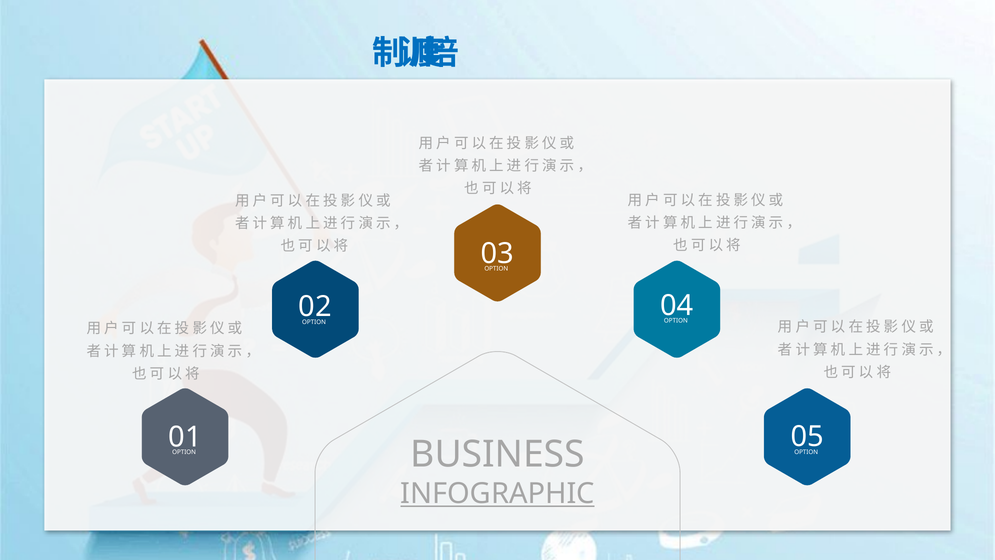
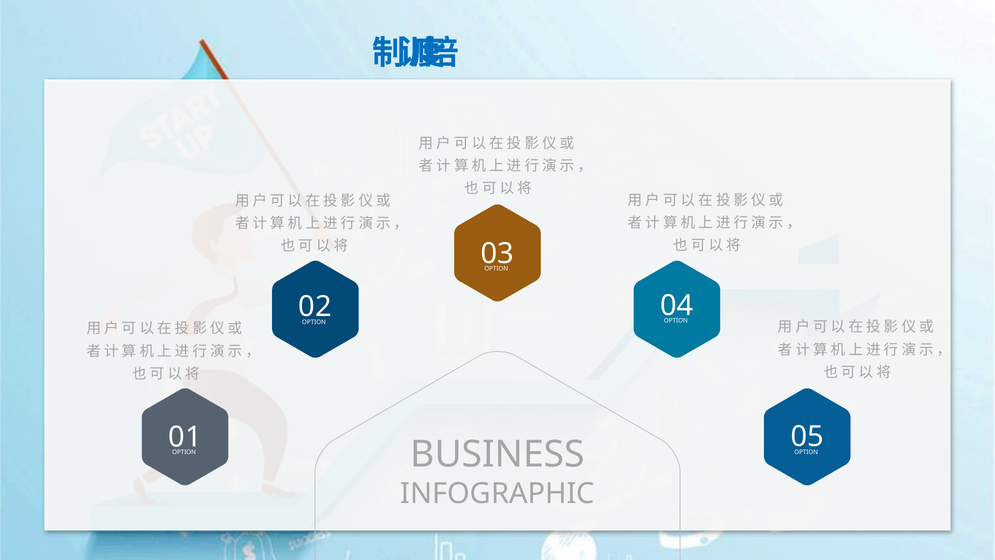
INFOGRAPHIC underline: present -> none (498, 493)
